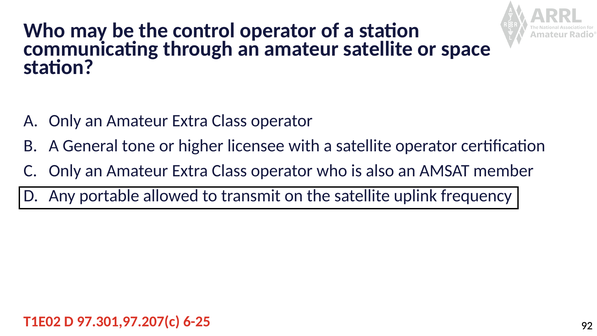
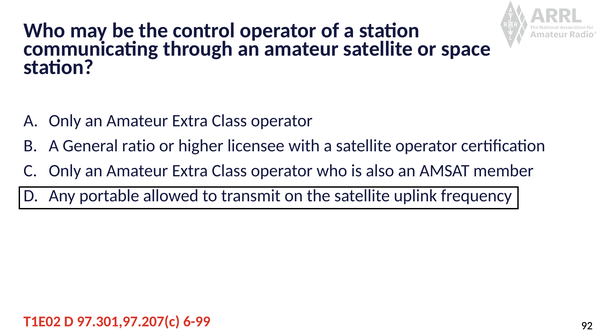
tone: tone -> ratio (139, 146)
6-25: 6-25 -> 6-99 (197, 322)
